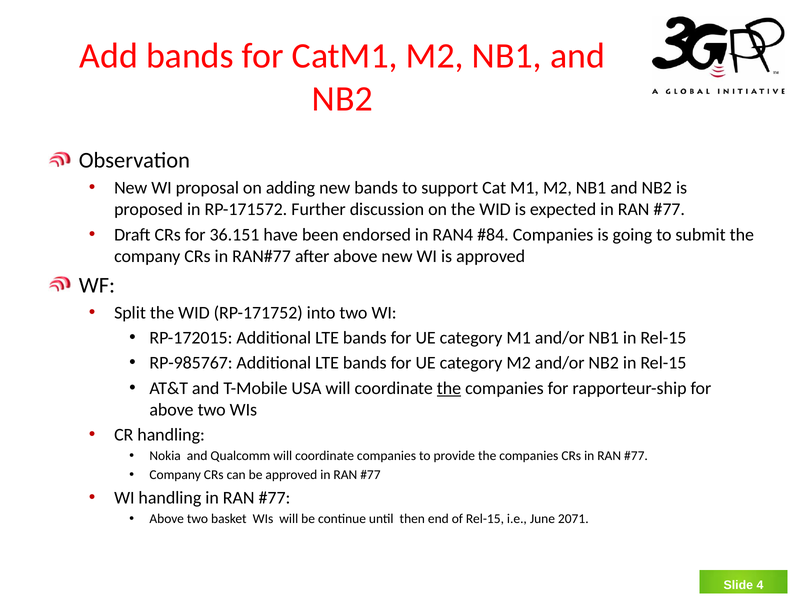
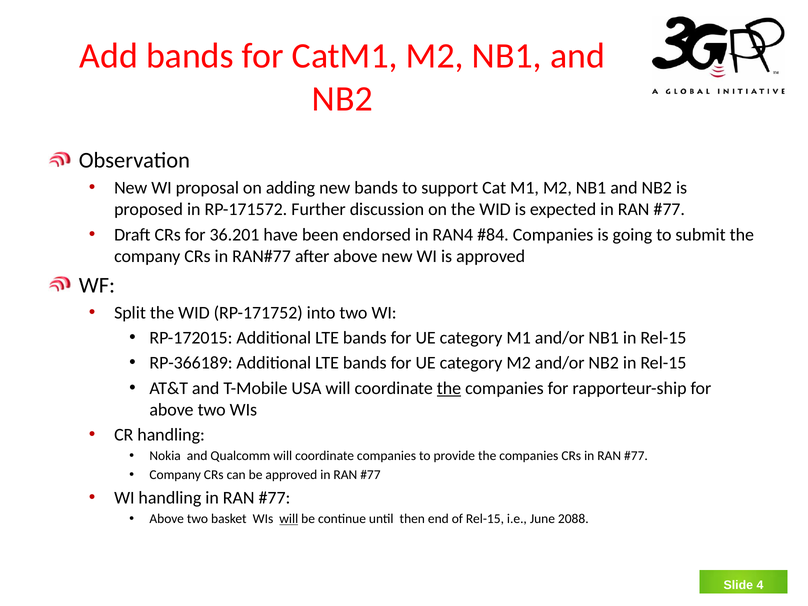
36.151: 36.151 -> 36.201 (234, 235)
RP-985767: RP-985767 -> RP-366189 (191, 363)
will underline: none -> present (289, 519)
2071: 2071 -> 2088 (573, 519)
